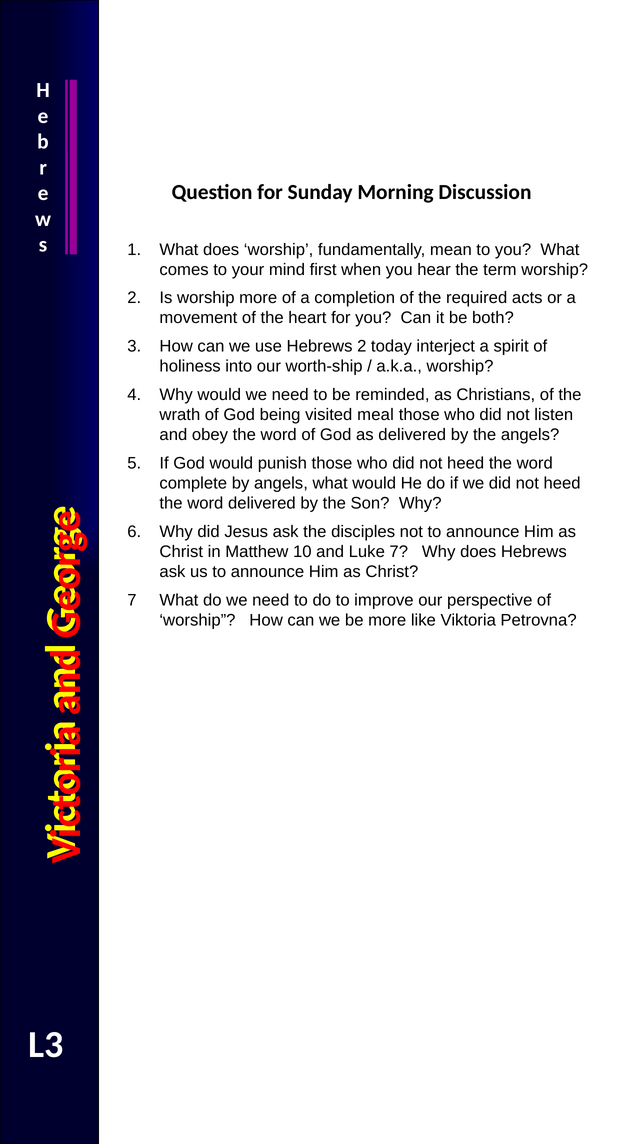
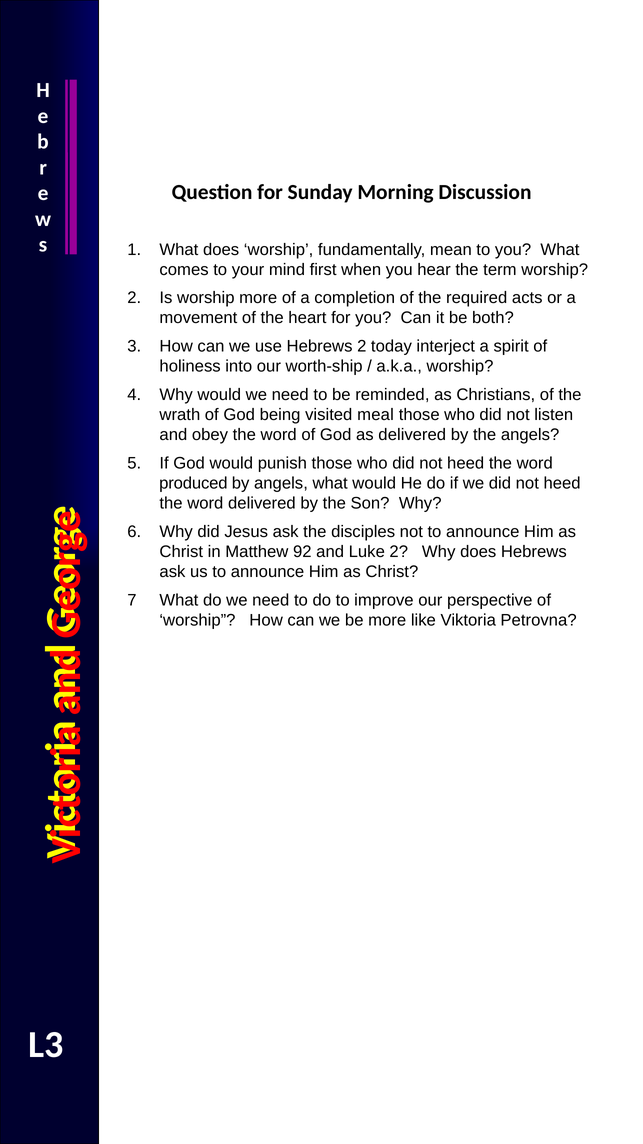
complete: complete -> produced (193, 483)
10: 10 -> 92 (302, 551)
Luke 7: 7 -> 2 (399, 551)
